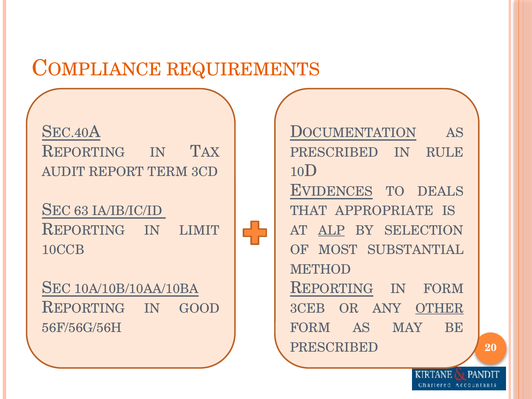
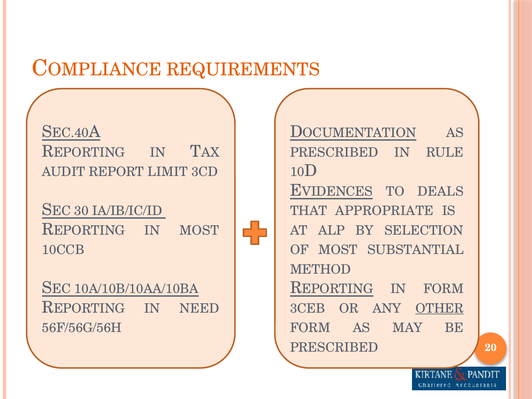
TERM: TERM -> LIMIT (168, 172)
63: 63 -> 30 (82, 211)
IN LIMIT: LIMIT -> MOST (199, 231)
ALP underline: present -> none (332, 231)
GOOD: GOOD -> NEED (199, 309)
